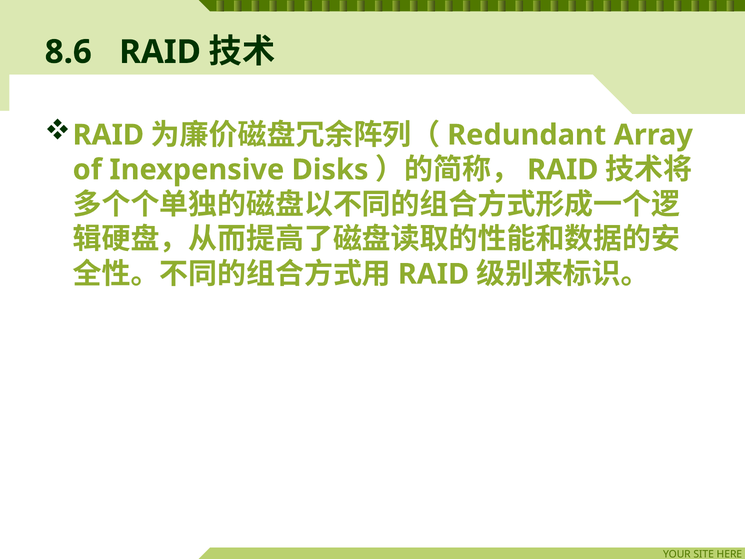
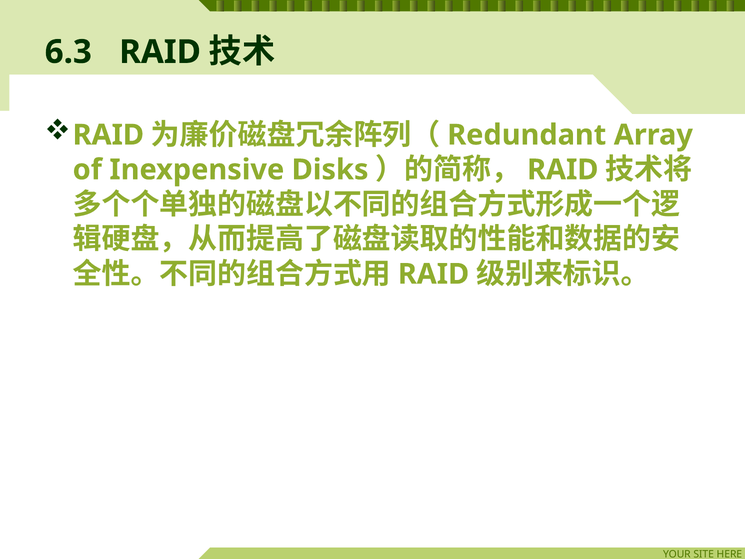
8.6: 8.6 -> 6.3 (68, 52)
